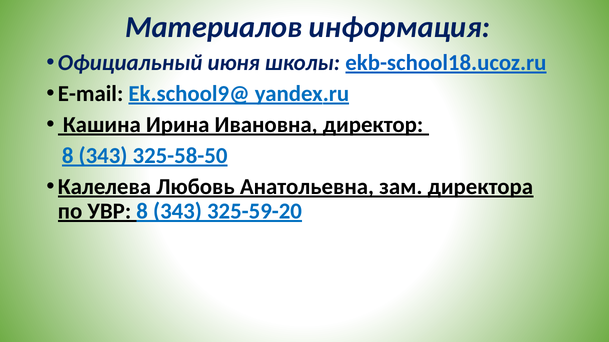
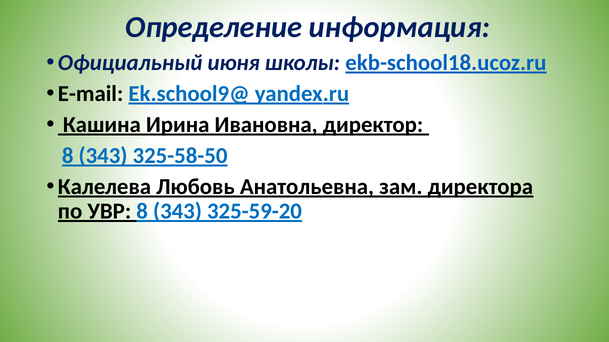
Материалов: Материалов -> Определение (214, 27)
